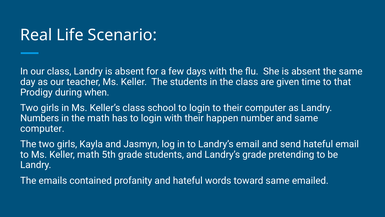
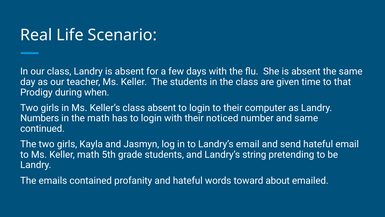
class school: school -> absent (162, 108)
happen: happen -> noticed (222, 118)
computer: computer -> continued (42, 128)
Landry’s grade: grade -> string (254, 154)
toward same: same -> about (278, 180)
